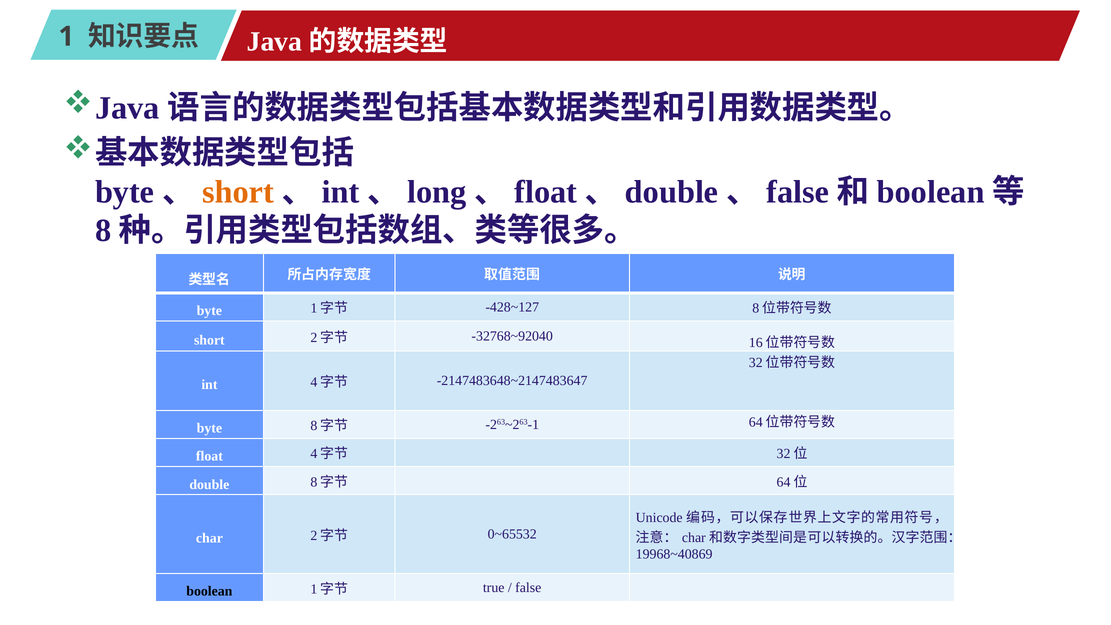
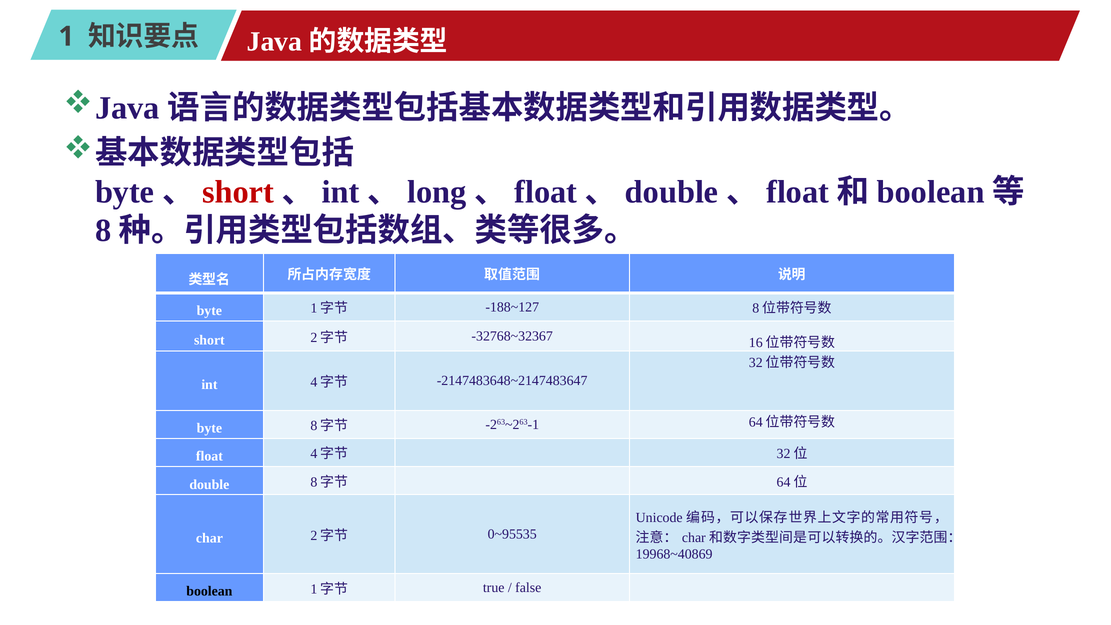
short colour: orange -> red (238, 192)
false: false -> float (798, 192)
-428~127: -428~127 -> -188~127 (512, 307)
-32768~92040: -32768~92040 -> -32768~32367 (512, 336)
0~65532: 0~65532 -> 0~95535 (512, 534)
